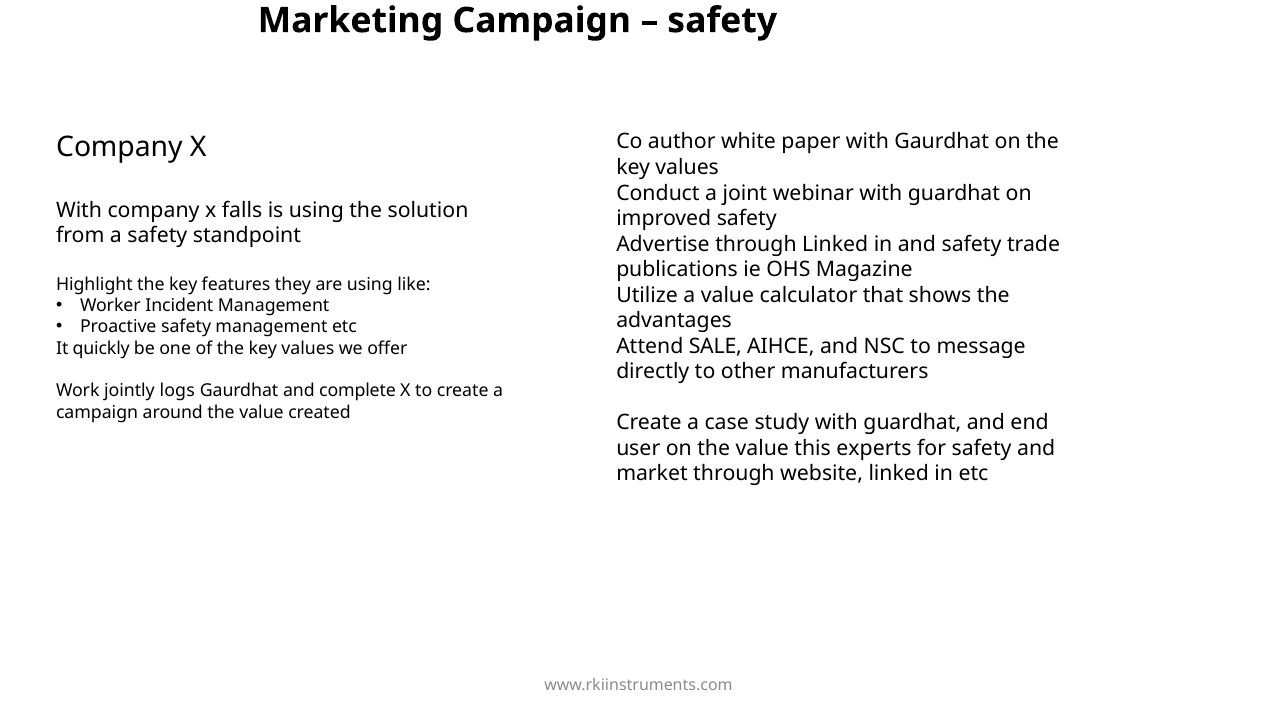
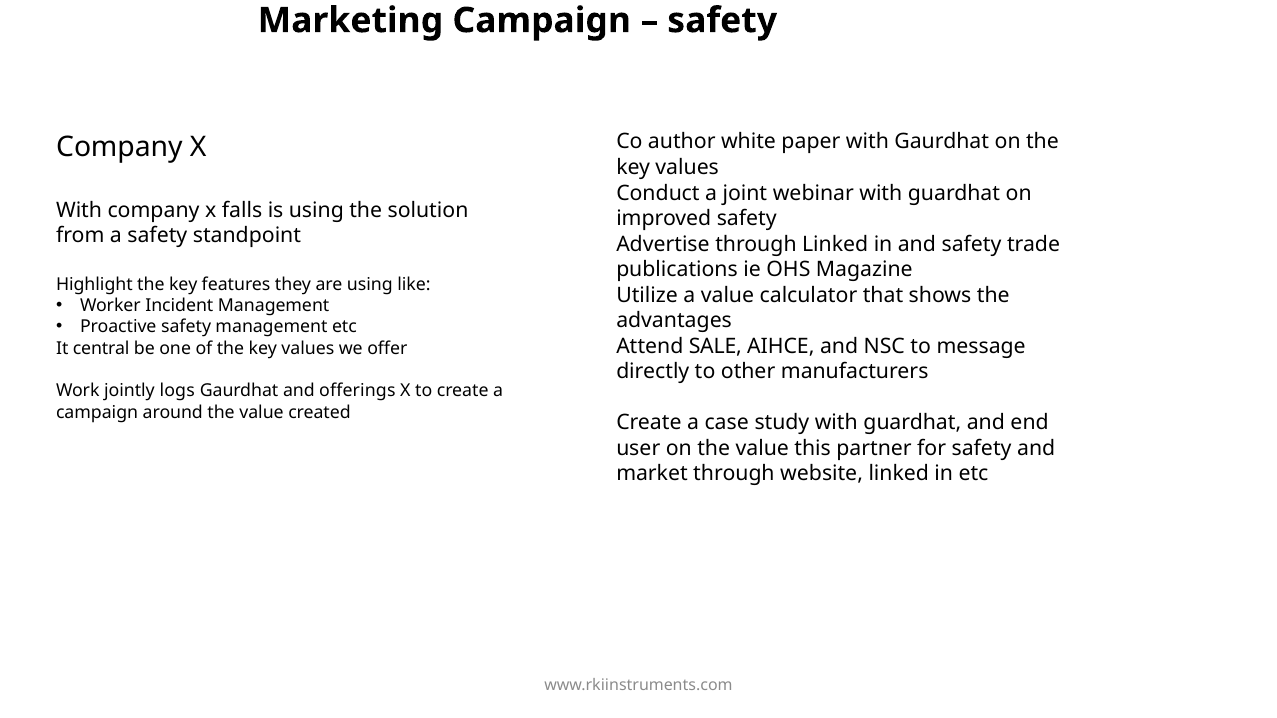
quickly: quickly -> central (101, 349)
complete: complete -> offerings (357, 391)
experts: experts -> partner (874, 449)
